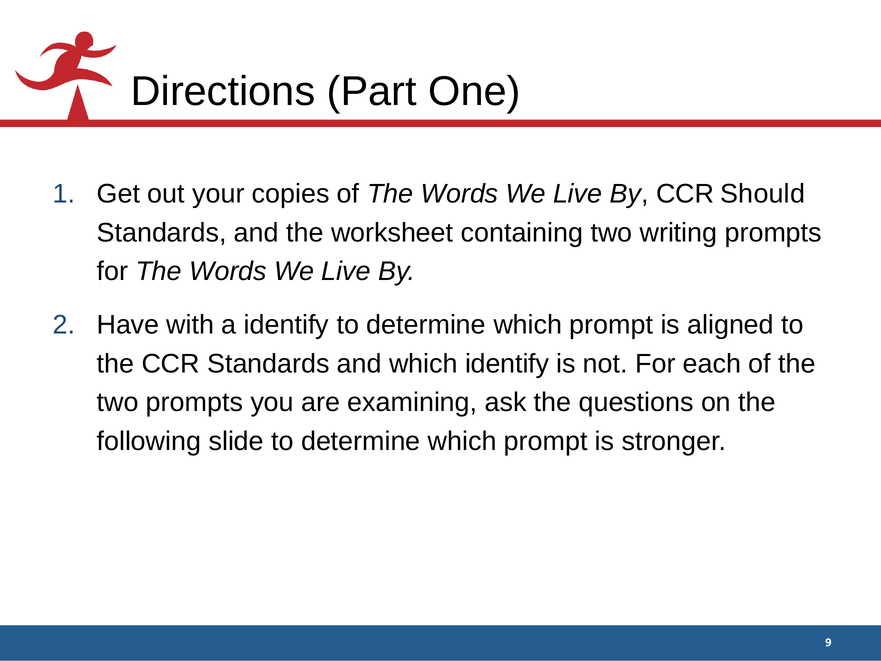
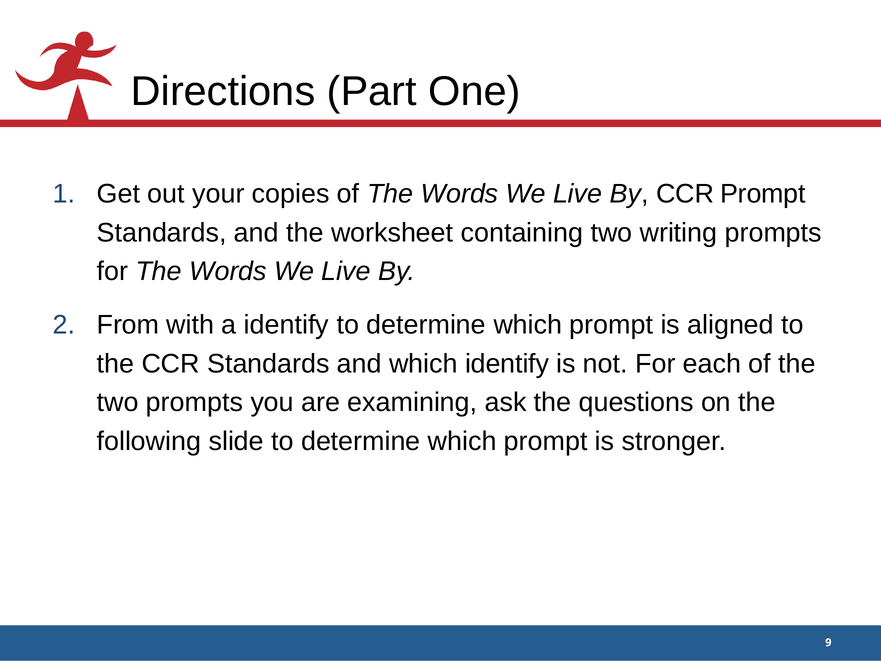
CCR Should: Should -> Prompt (763, 194)
Have: Have -> From (128, 325)
